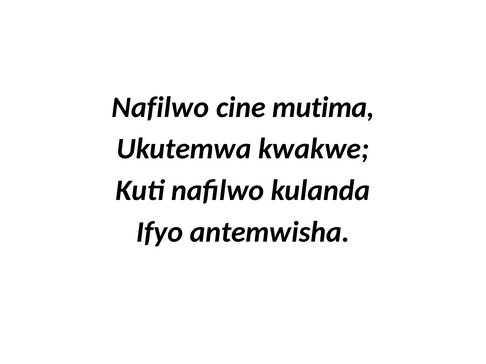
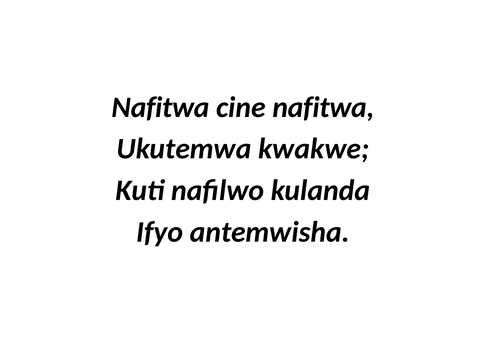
Nafilwo: Nafilwo -> Nafitwa (161, 107)
cine mutima: mutima -> nafitwa (323, 107)
